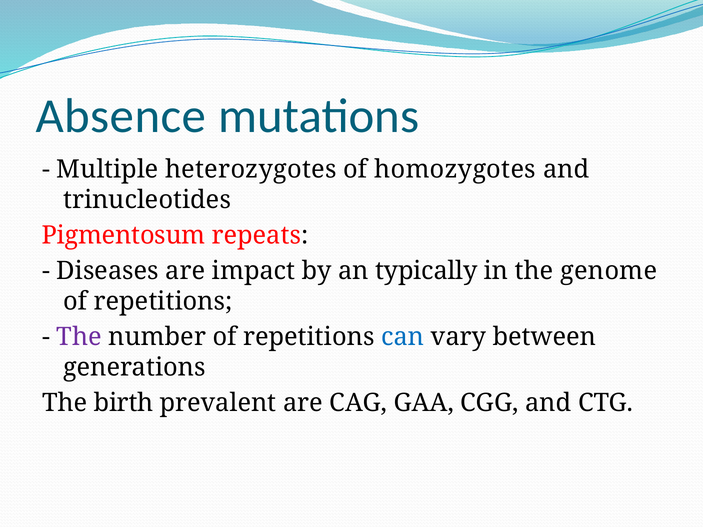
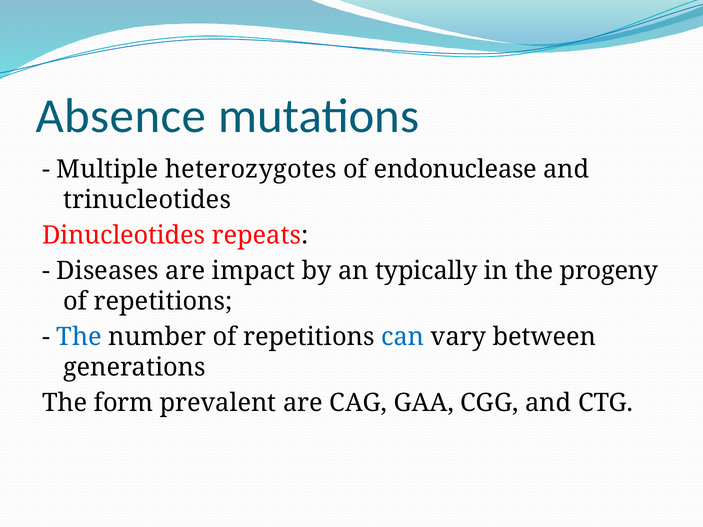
homozygotes: homozygotes -> endonuclease (455, 169)
Pigmentosum: Pigmentosum -> Dinucleotides (124, 235)
genome: genome -> progeny (609, 271)
The colour: purple -> blue (79, 337)
birth: birth -> form (124, 403)
